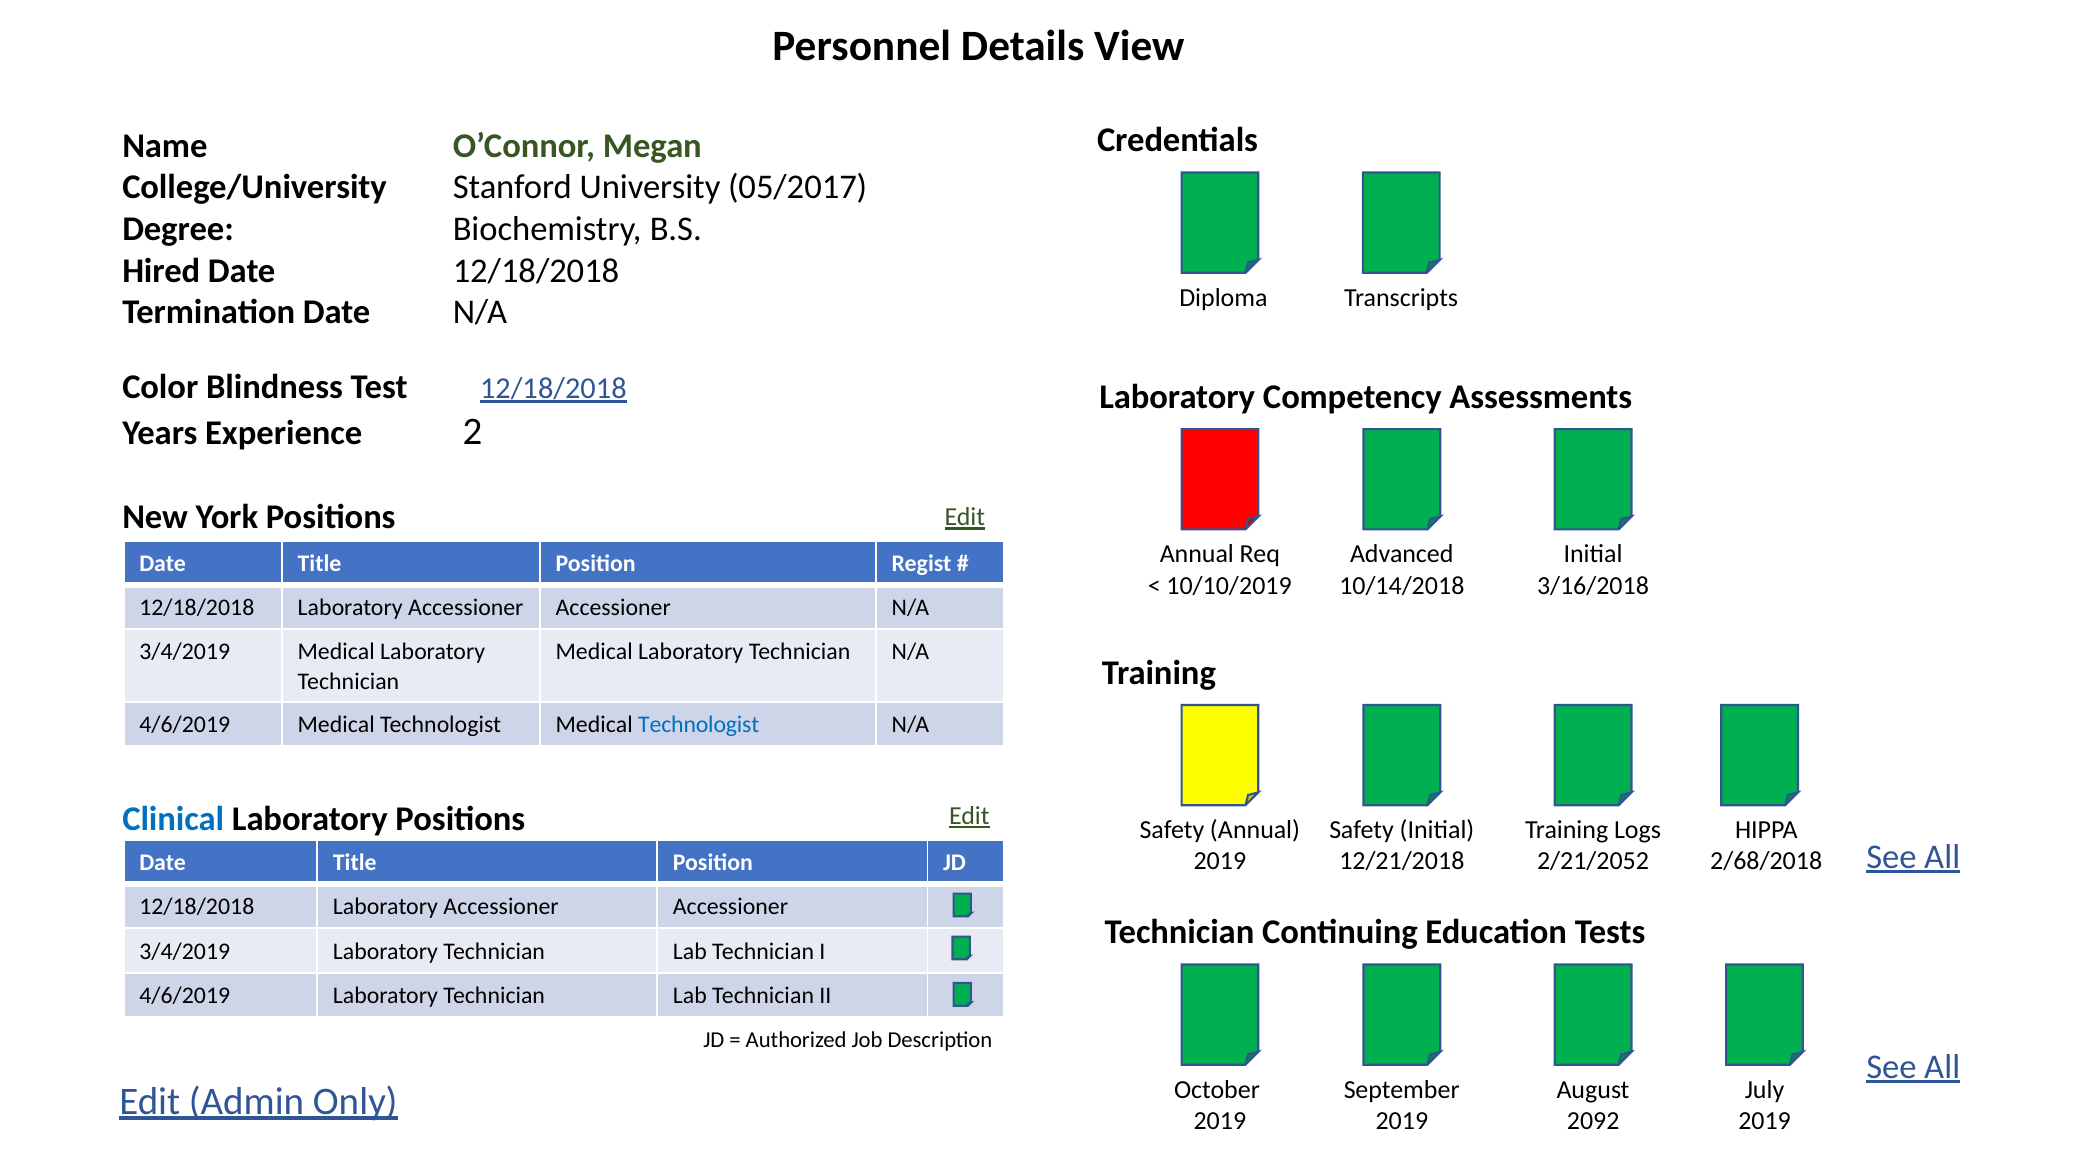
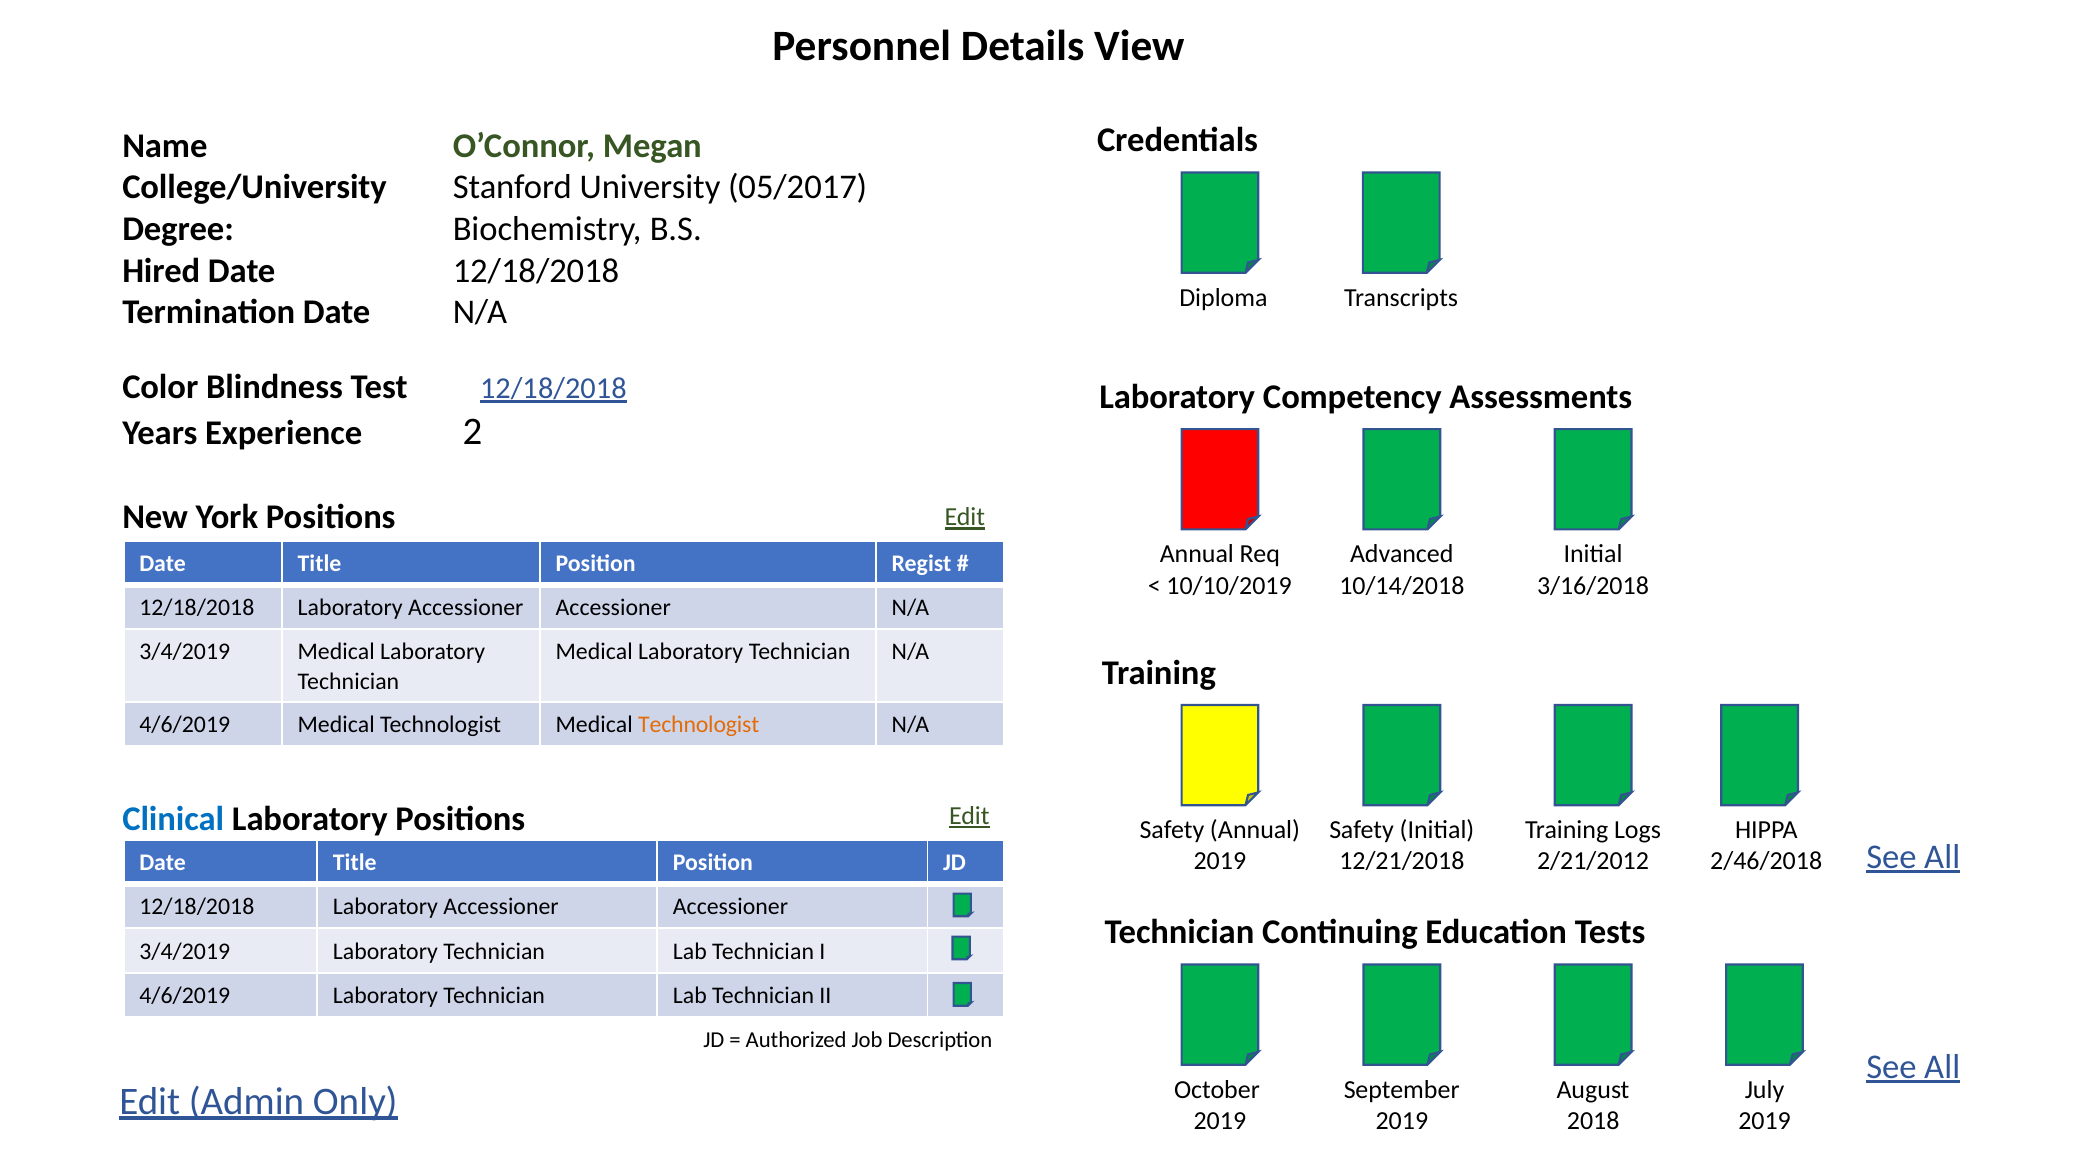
Technologist colour: blue -> orange (699, 725)
2/21/2052: 2/21/2052 -> 2/21/2012 (1593, 862)
2/68/2018: 2/68/2018 -> 2/46/2018 (1766, 862)
2092: 2092 -> 2018 (1593, 1121)
